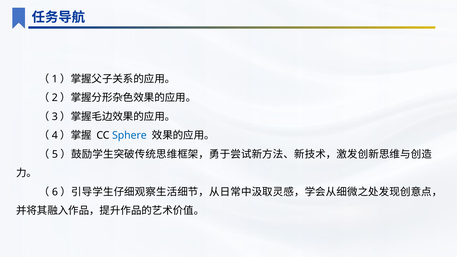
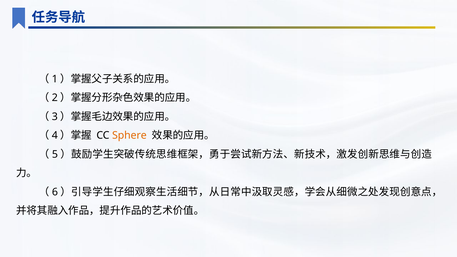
Sphere colour: blue -> orange (129, 136)
